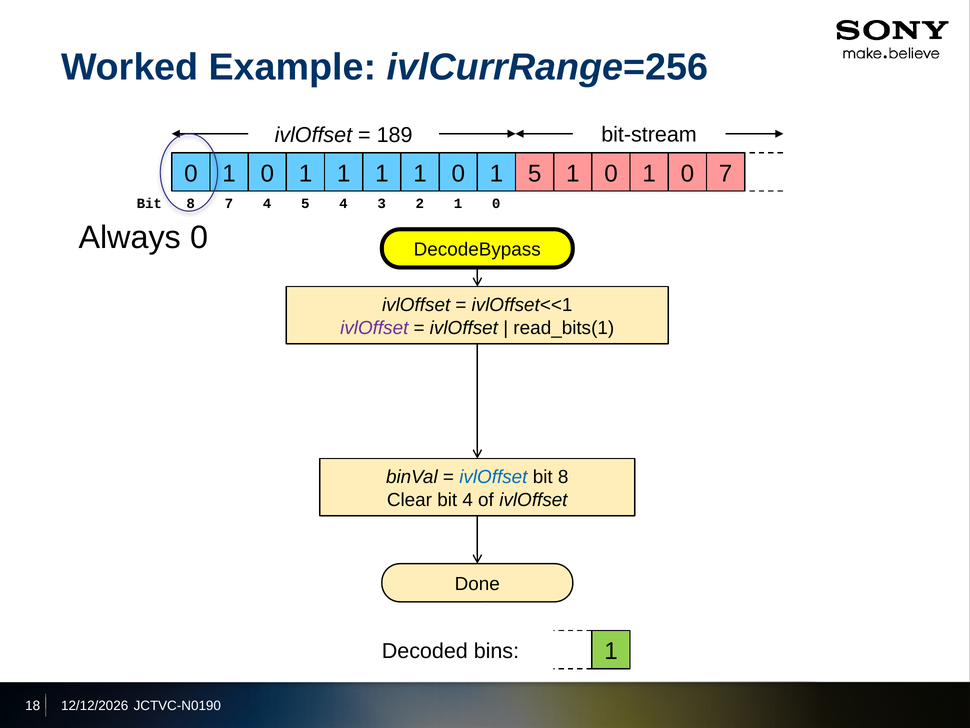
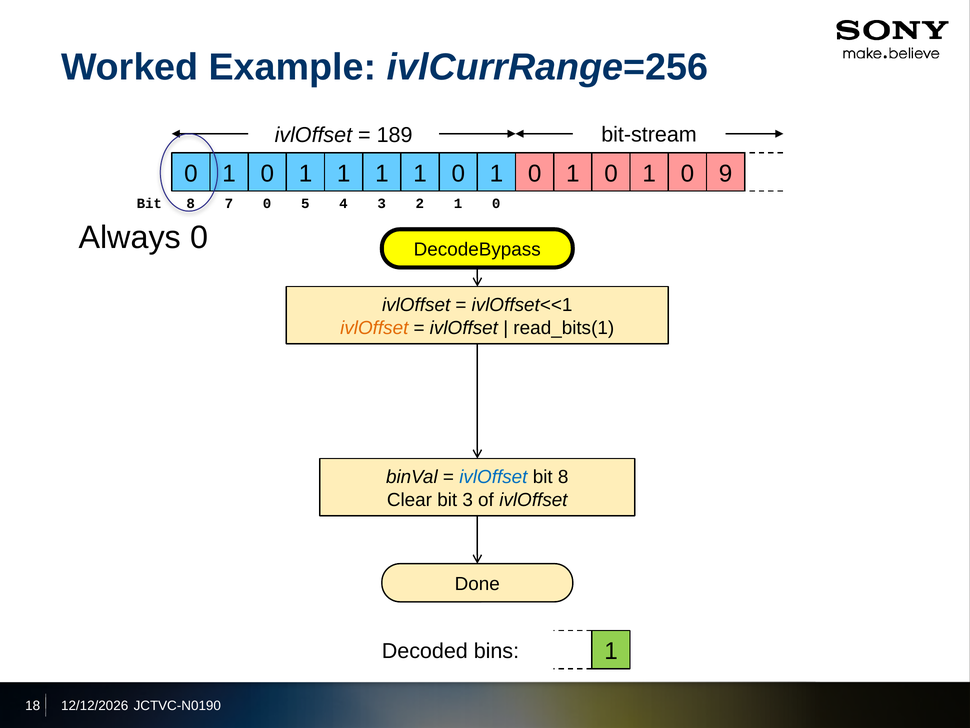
5: 5 -> 0 (535, 174)
0 7: 7 -> 9 (726, 174)
7 4: 4 -> 0 (267, 204)
ivlOffset colour: purple -> orange (374, 328)
bit 4: 4 -> 3 (468, 500)
